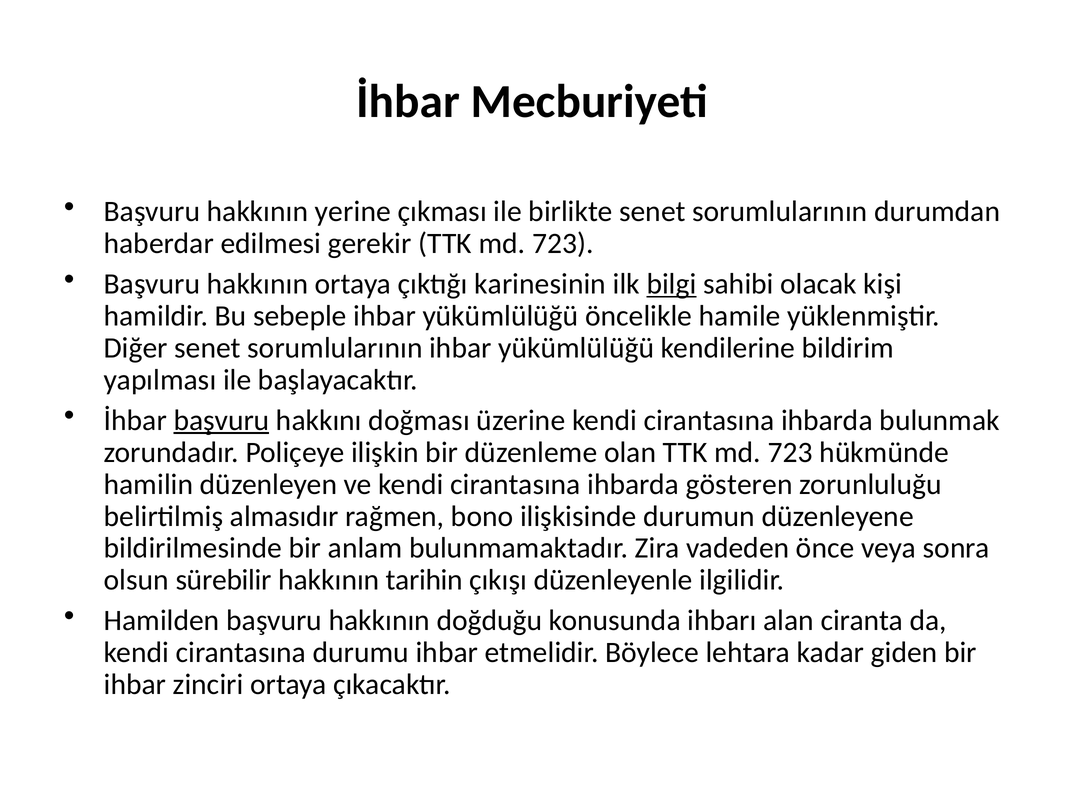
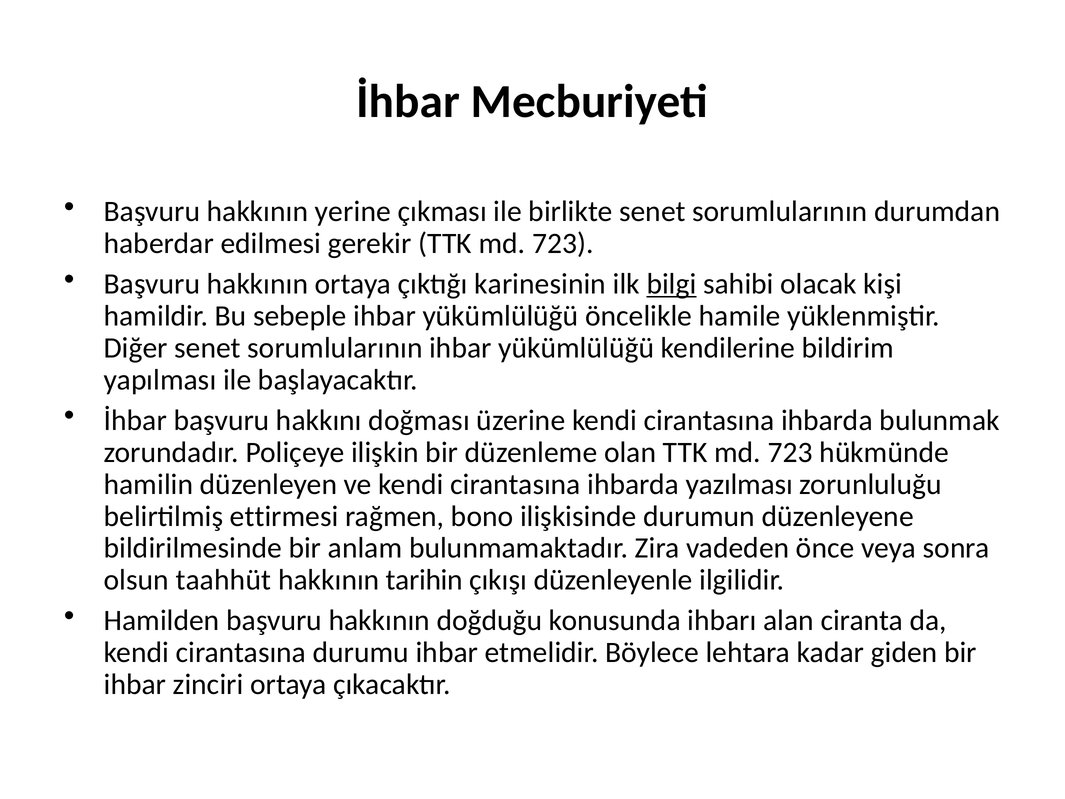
başvuru underline: present -> none (221, 420)
gösteren: gösteren -> yazılması (739, 484)
almasıdır: almasıdır -> ettirmesi (284, 516)
sürebilir: sürebilir -> taahhüt (223, 580)
